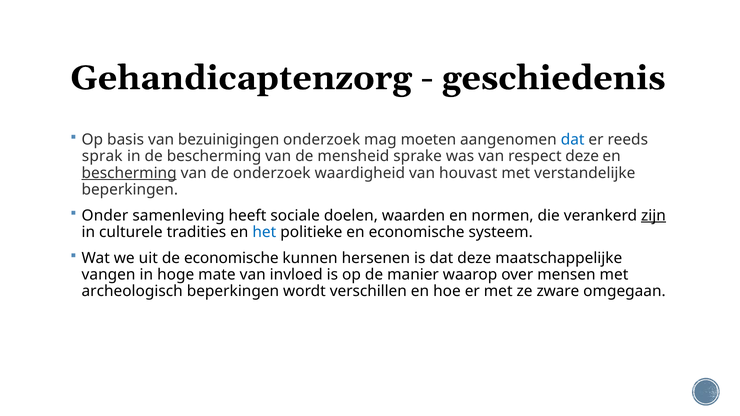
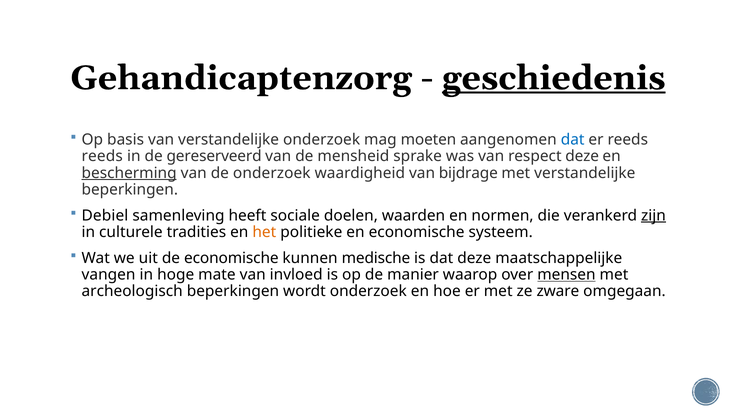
geschiedenis underline: none -> present (554, 78)
van bezuinigingen: bezuinigingen -> verstandelijke (229, 140)
sprak: sprak -> reeds (102, 156)
de bescherming: bescherming -> gereserveerd (214, 156)
houvast: houvast -> bijdrage (468, 173)
Onder: Onder -> Debiel (105, 216)
het colour: blue -> orange (264, 232)
hersenen: hersenen -> medische (376, 258)
mensen underline: none -> present (566, 275)
wordt verschillen: verschillen -> onderzoek (368, 291)
